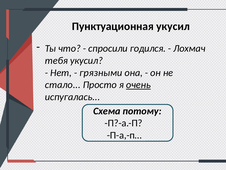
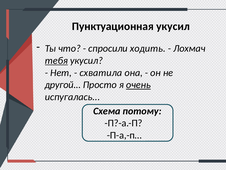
годился: годился -> ходить (148, 48)
тебя underline: none -> present (56, 60)
грязными: грязными -> схватила (101, 72)
стало: стало -> другой (63, 85)
